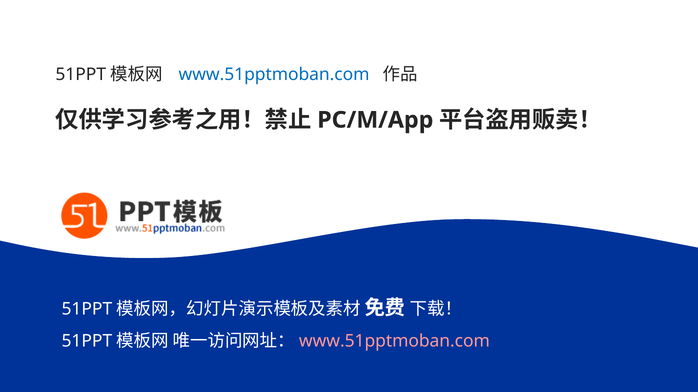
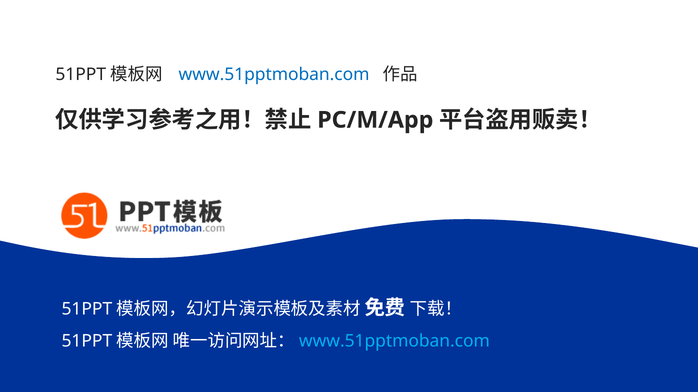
www.51pptmoban.com colour: pink -> light blue (394, 342)
